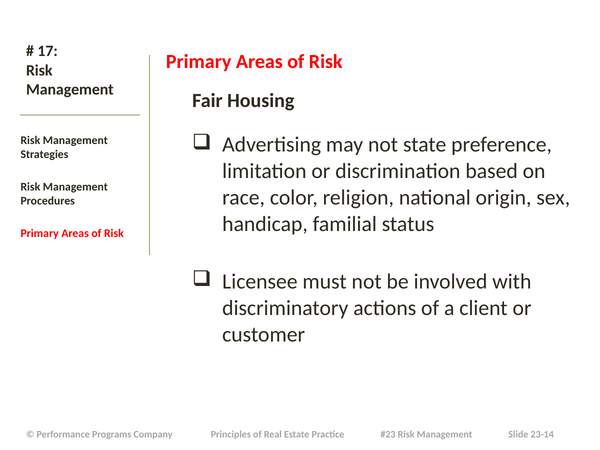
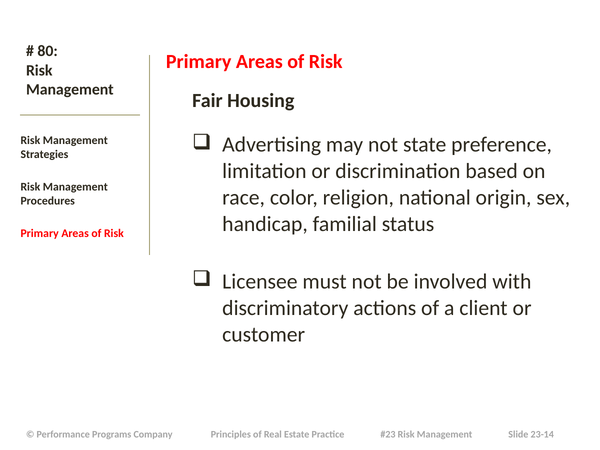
17: 17 -> 80 (48, 51)
